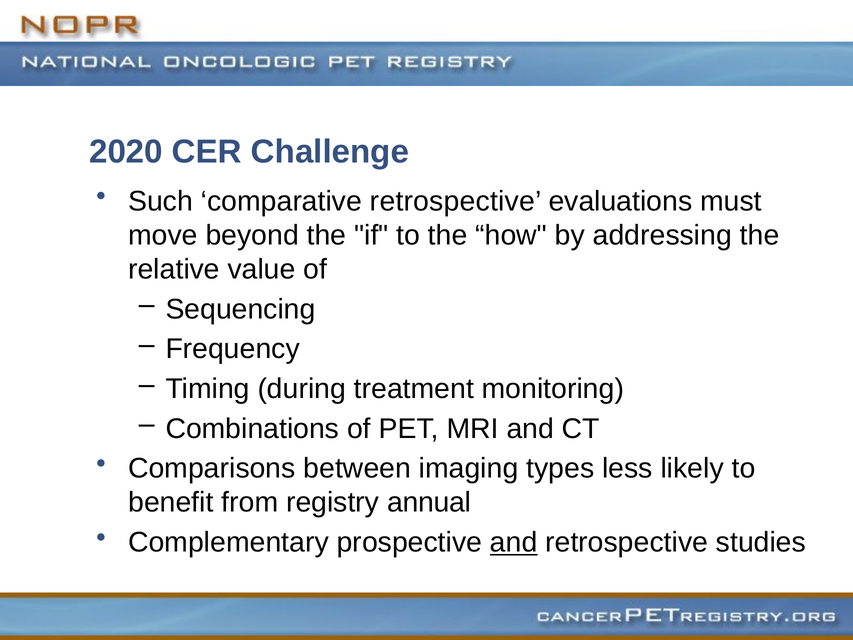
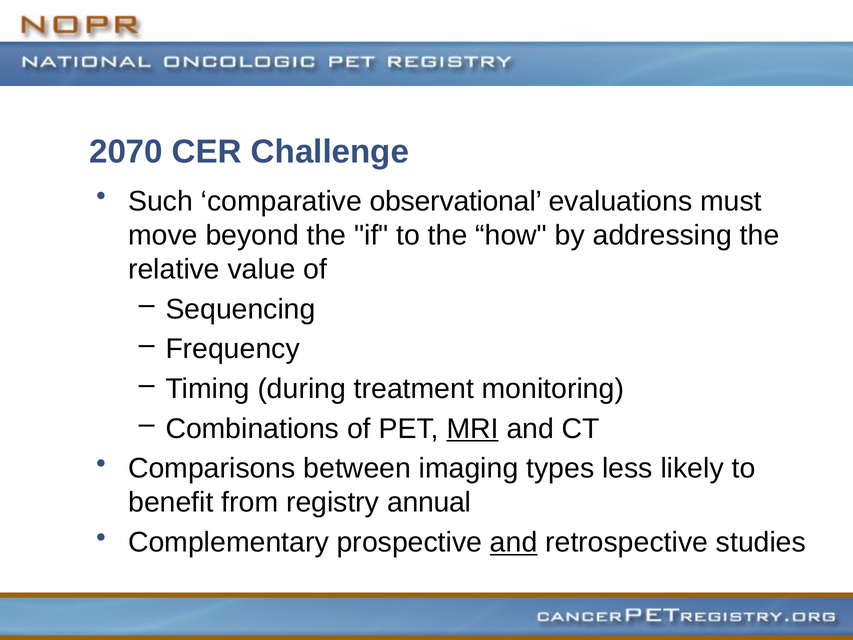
2020: 2020 -> 2070 (126, 152)
comparative retrospective: retrospective -> observational (456, 201)
MRI underline: none -> present (473, 428)
